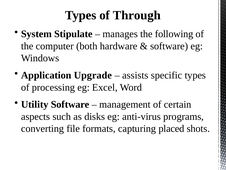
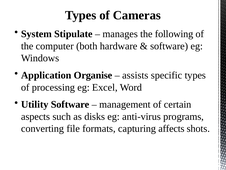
Through: Through -> Cameras (137, 15)
Upgrade: Upgrade -> Organise (93, 75)
placed: placed -> affects (171, 128)
